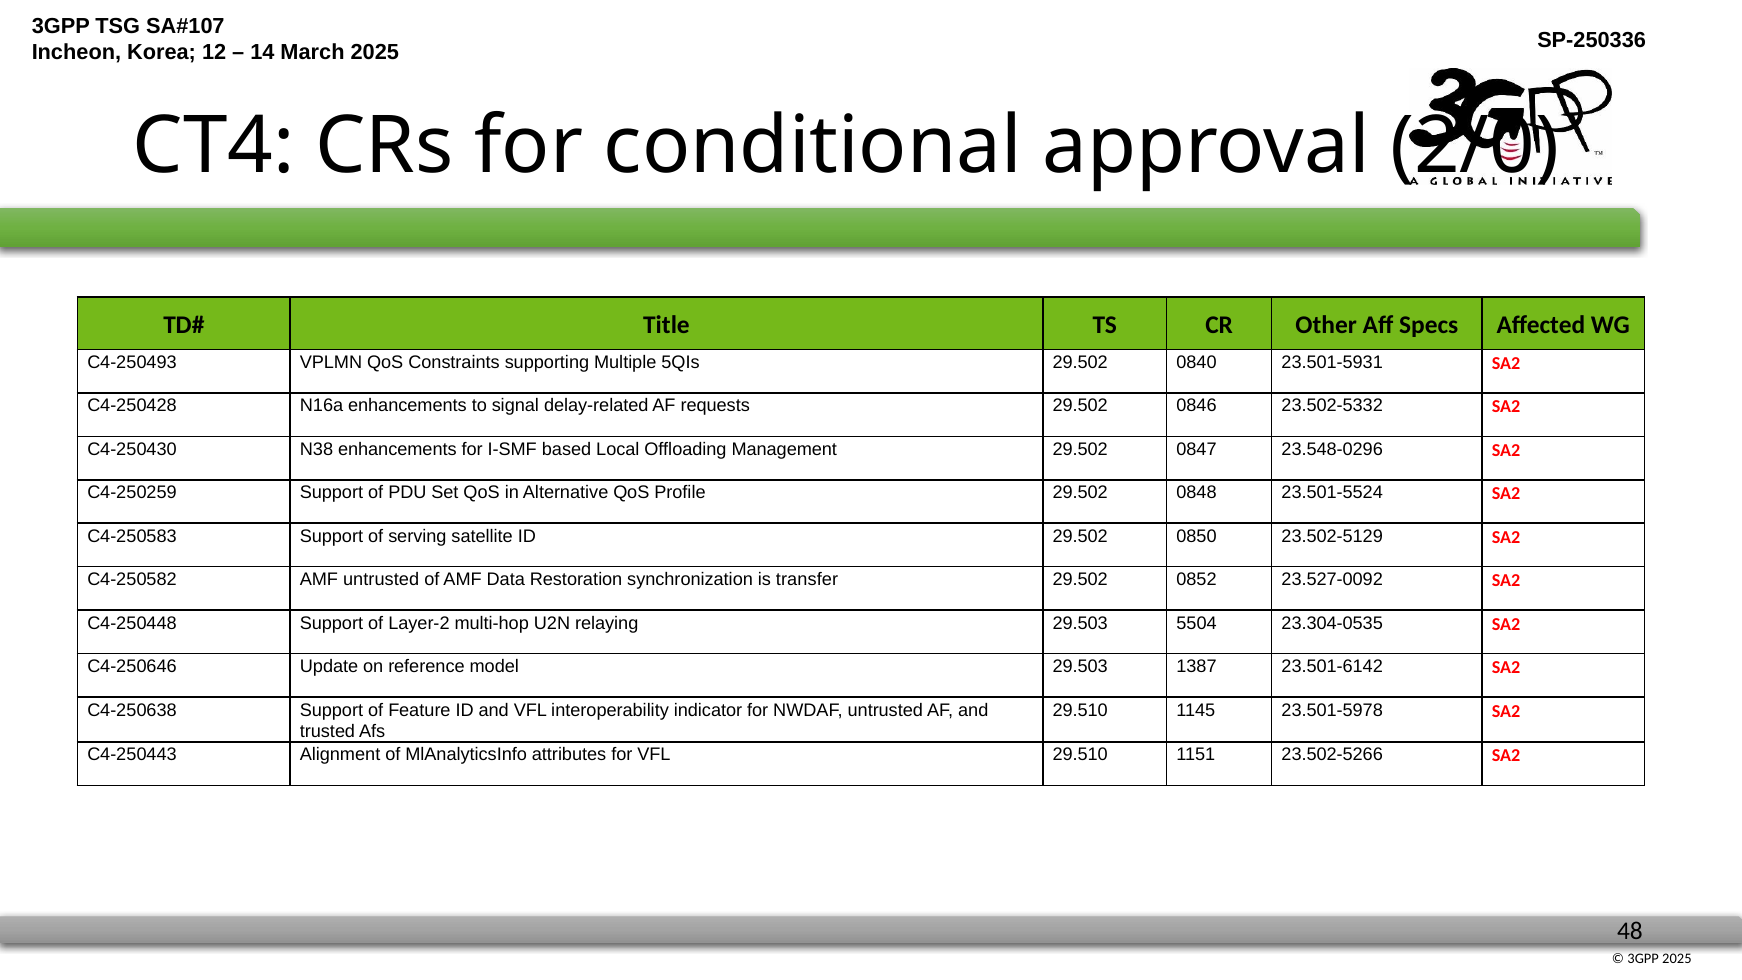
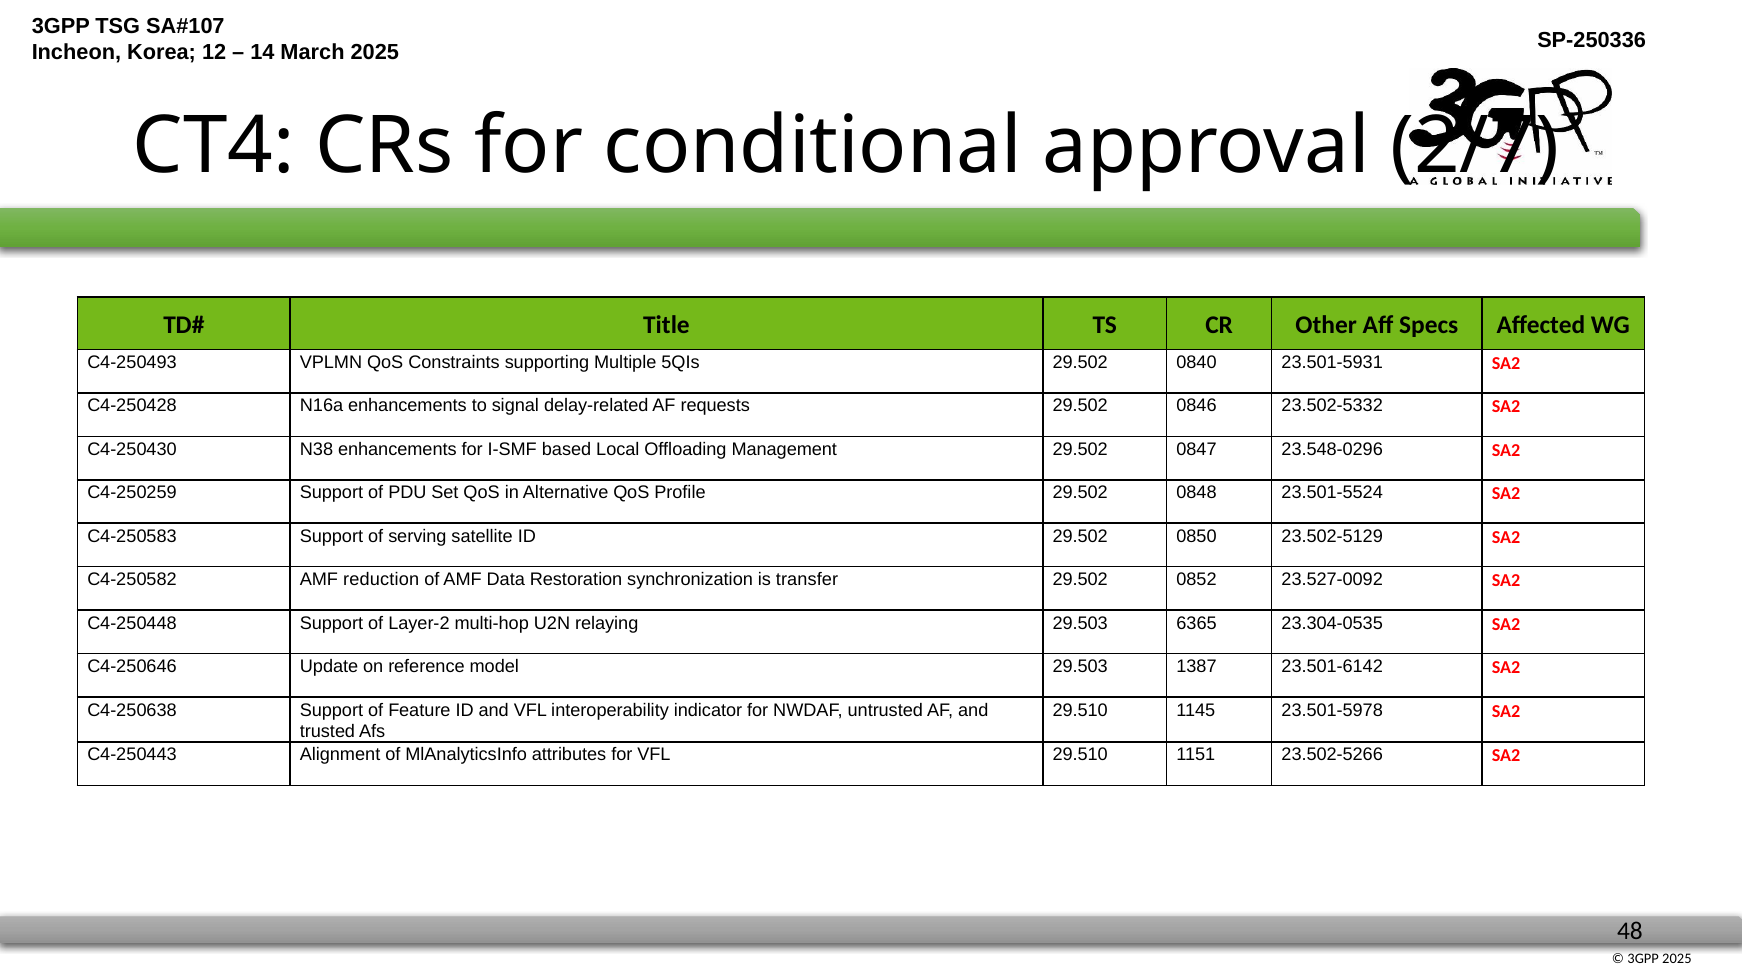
2/0: 2/0 -> 2/7 (1475, 146)
AMF untrusted: untrusted -> reduction (381, 580)
5504: 5504 -> 6365 (1197, 623)
